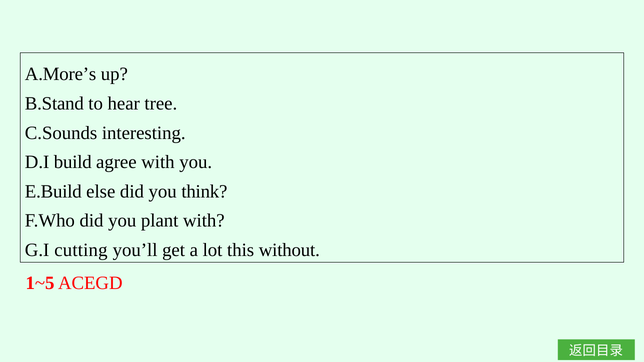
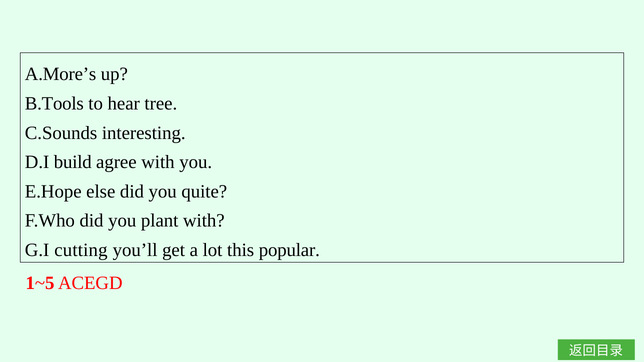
B.Stand: B.Stand -> B.Tools (54, 104)
E.Build: E.Build -> E.Hope (53, 192)
think: think -> quite (204, 192)
without: without -> popular (289, 250)
